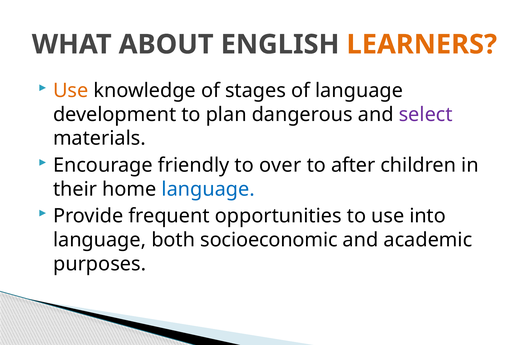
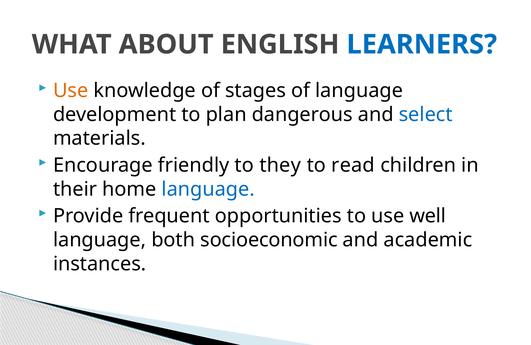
LEARNERS colour: orange -> blue (422, 44)
select colour: purple -> blue (426, 114)
over: over -> they (280, 165)
after: after -> read (353, 165)
into: into -> well (428, 216)
purposes: purposes -> instances (100, 264)
